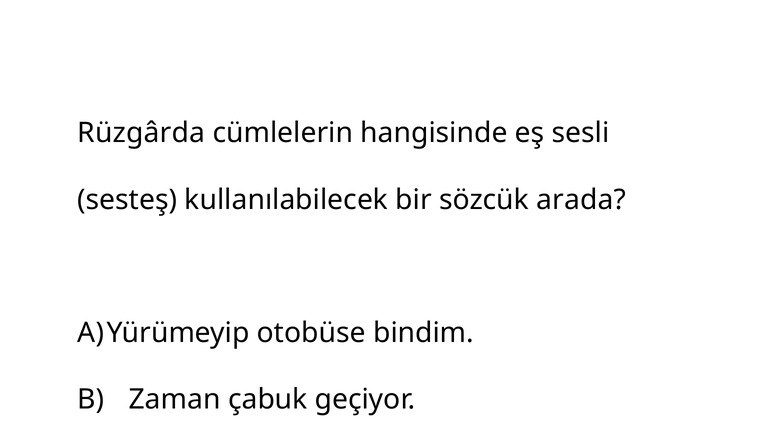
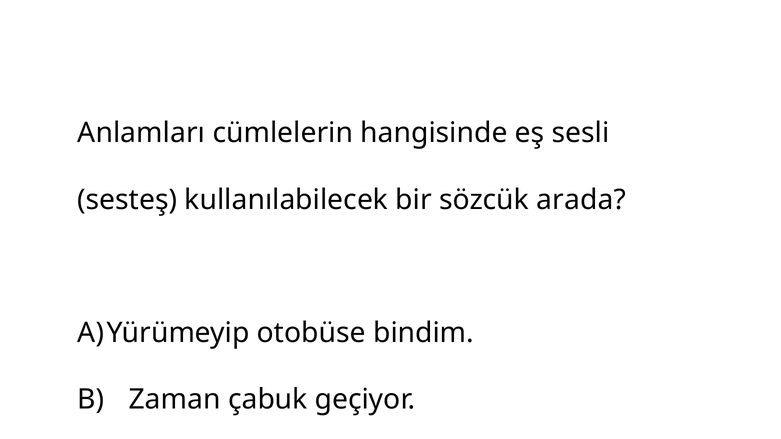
Rüzgârda: Rüzgârda -> Anlamları (141, 133)
